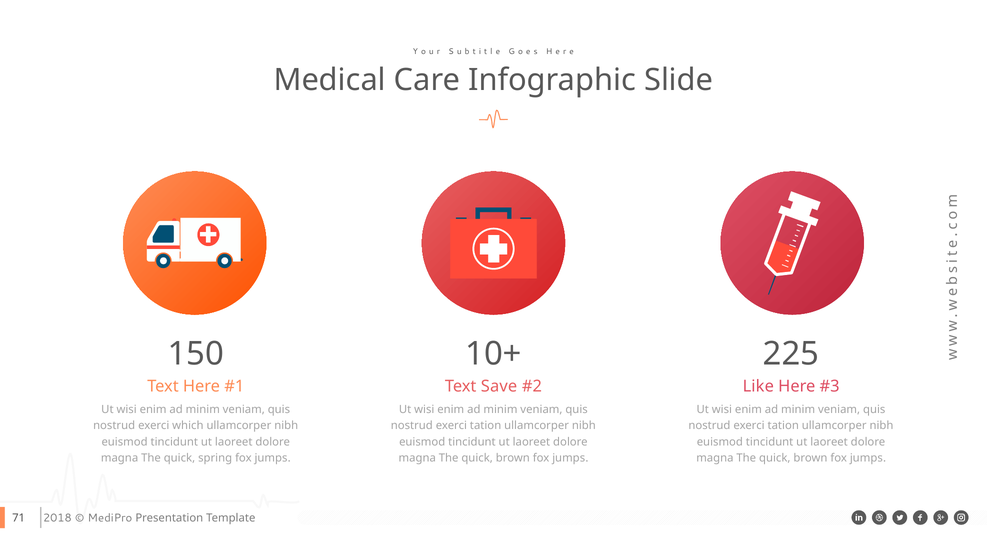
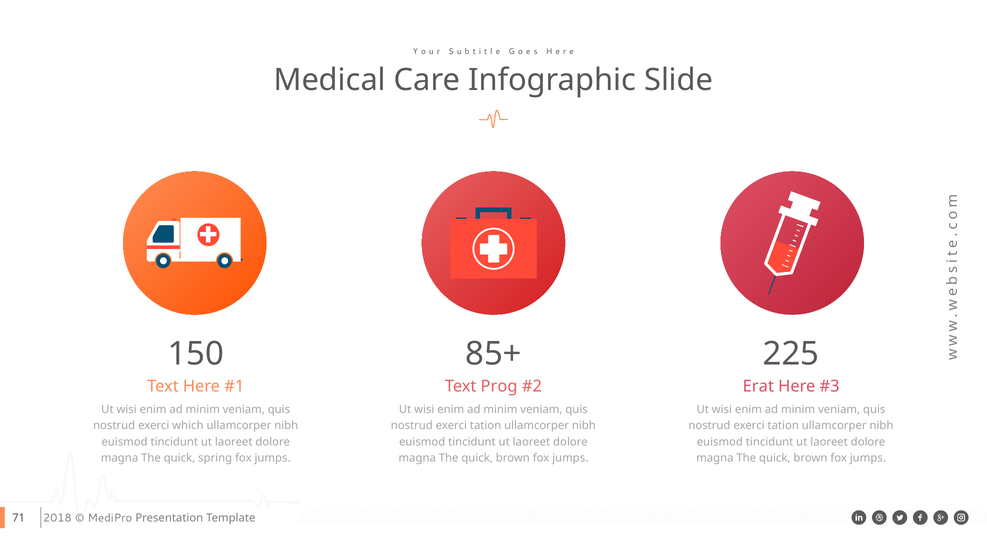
10+: 10+ -> 85+ (493, 354)
Save: Save -> Prog (499, 386)
Like: Like -> Erat (758, 386)
